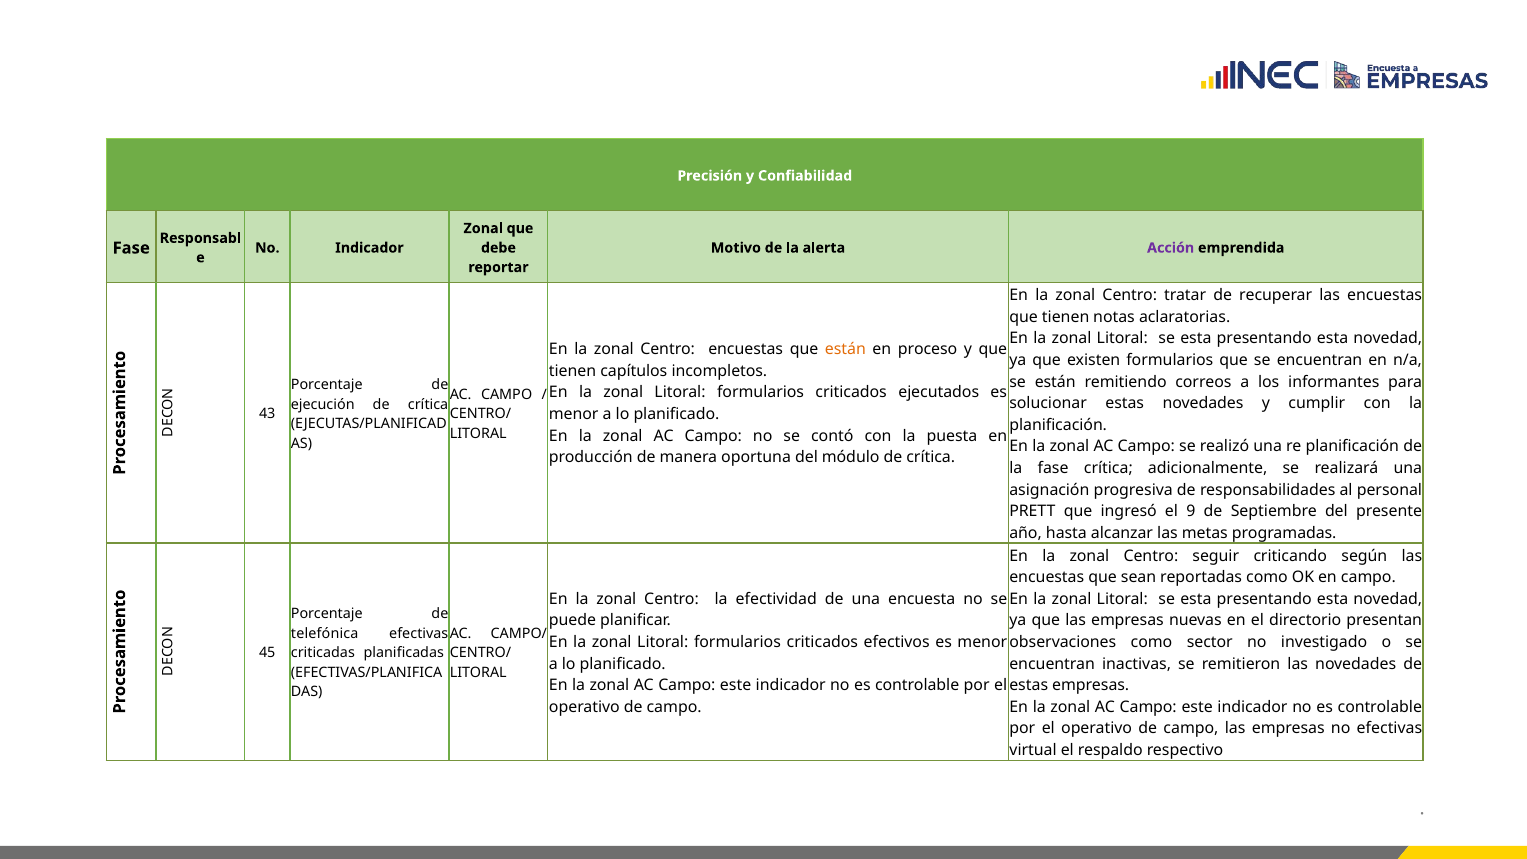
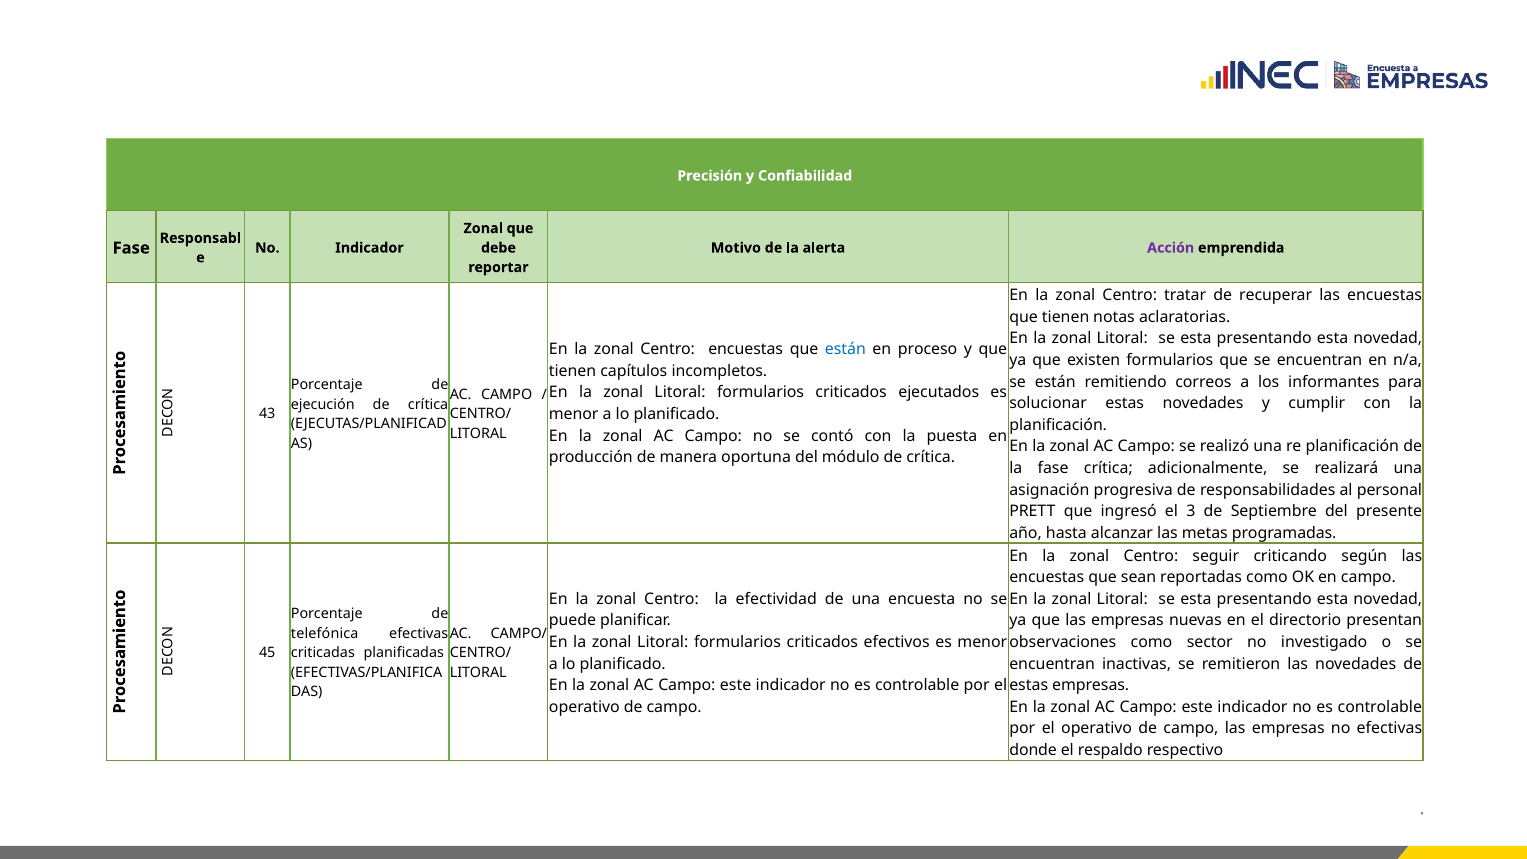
están colour: orange -> blue (845, 350)
9: 9 -> 3 (1191, 511)
virtual: virtual -> donde (1033, 750)
